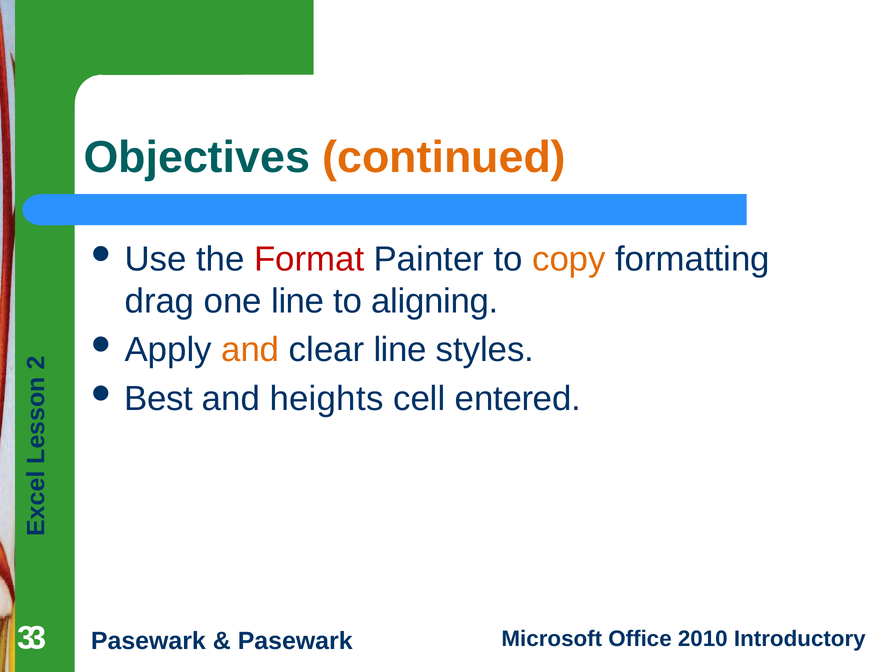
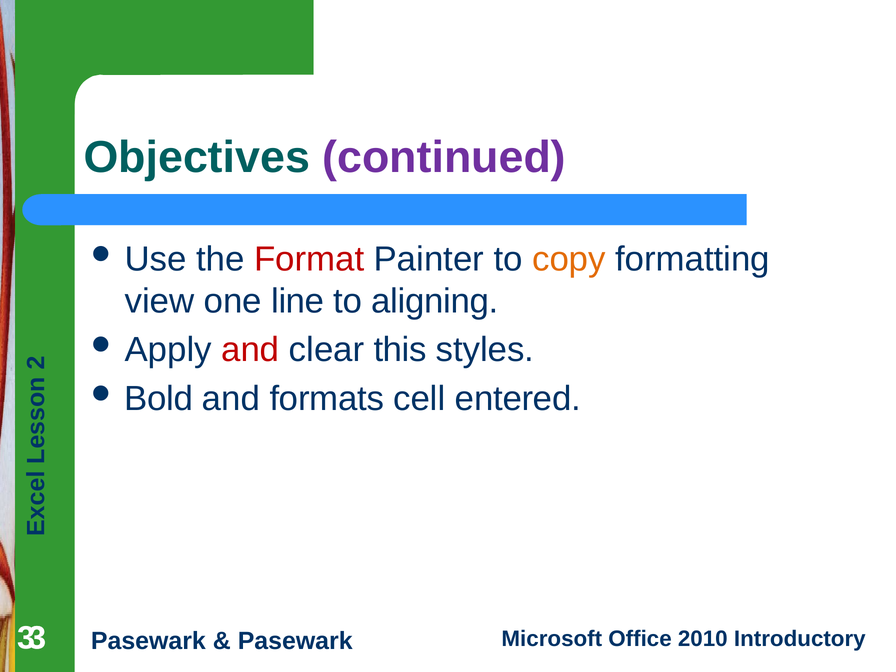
continued colour: orange -> purple (444, 158)
drag: drag -> view (159, 301)
and colour: orange -> red (250, 350)
clear line: line -> this (400, 350)
Best: Best -> Bold (159, 399)
heights: heights -> formats (327, 399)
